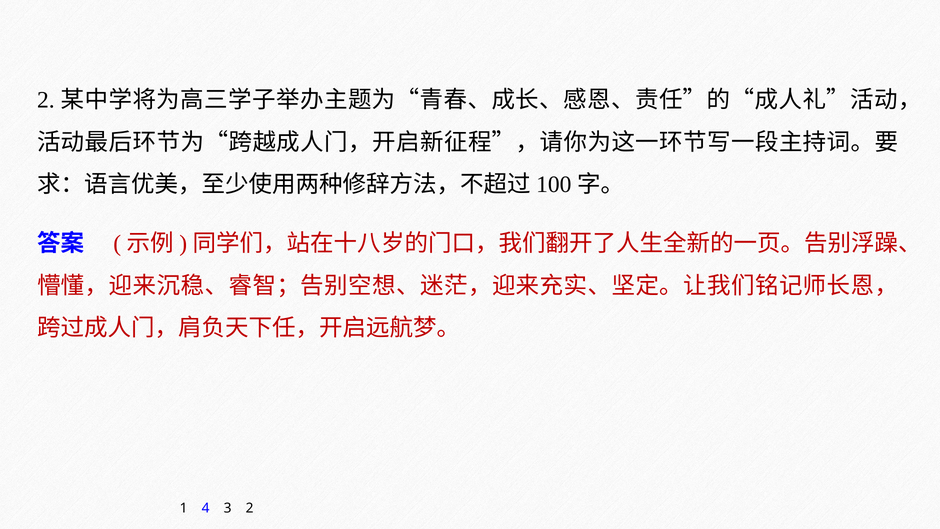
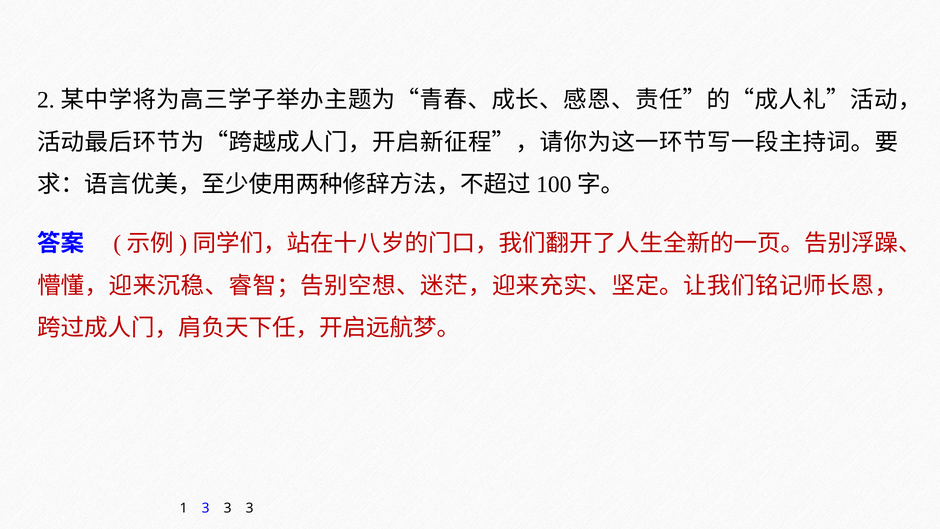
1 4: 4 -> 3 (206, 508)
2: 2 -> 3 (250, 508)
